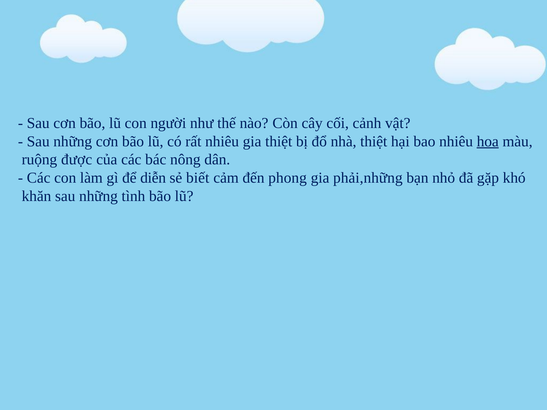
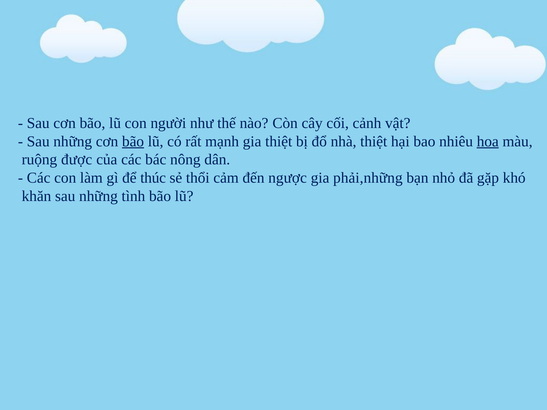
bão underline: none -> present (133, 141)
rất nhiêu: nhiêu -> mạnh (222, 141)
diễn: diễn -> thúc (153, 178)
biết: biết -> thổi (198, 178)
phong: phong -> ngược (288, 178)
